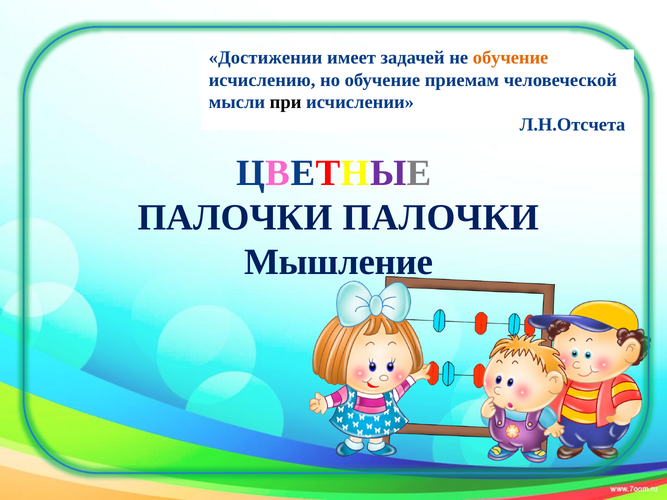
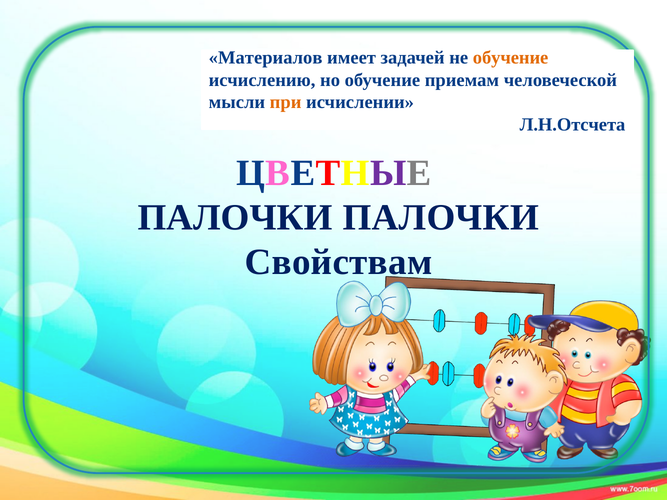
Достижении: Достижении -> Материалов (266, 58)
при colour: black -> orange (286, 102)
Мышление: Мышление -> Свойствам (338, 262)
